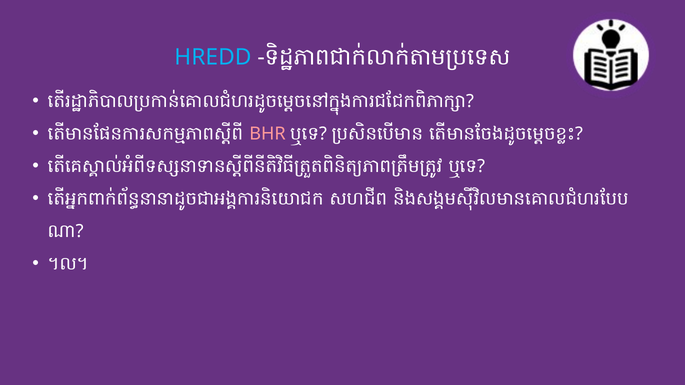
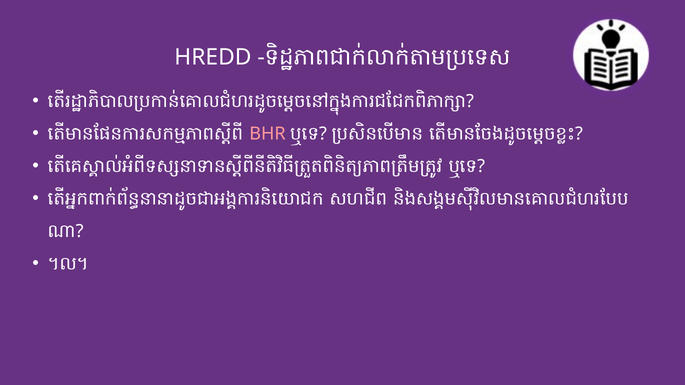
HREDD colour: light blue -> white (213, 57)
